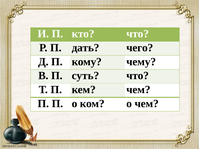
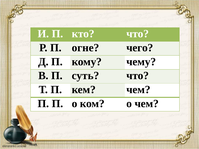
дать: дать -> огне (85, 48)
